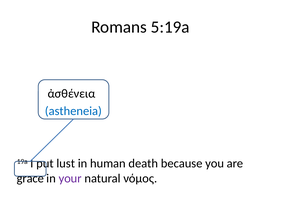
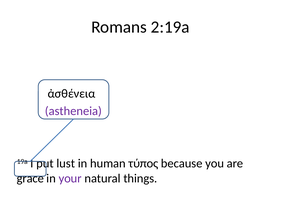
5:19a: 5:19a -> 2:19a (170, 27)
astheneia colour: blue -> purple (73, 111)
death: death -> τύπος (143, 164)
νόμος: νόμος -> things (140, 179)
